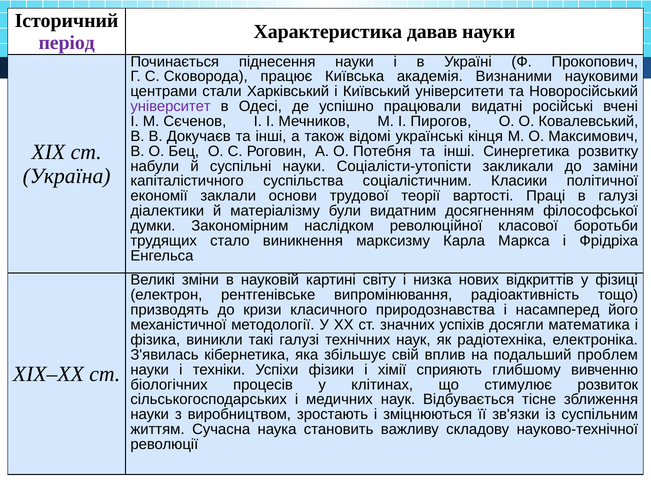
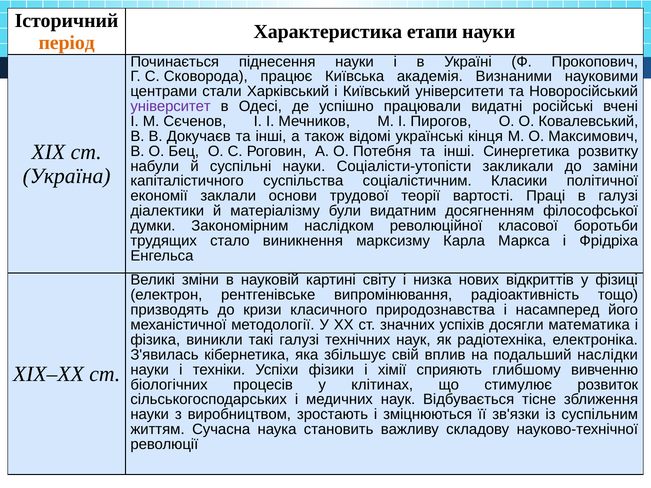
давав: давав -> етапи (432, 32)
період colour: purple -> orange (67, 43)
проблем: проблем -> наслідки (608, 355)
